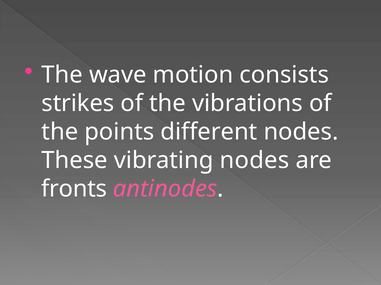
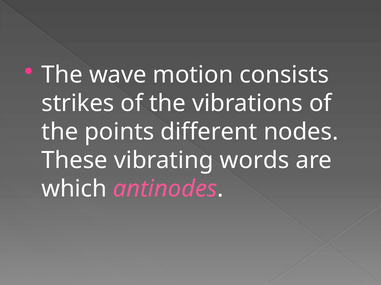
vibrating nodes: nodes -> words (254, 161)
fronts: fronts -> which (74, 189)
